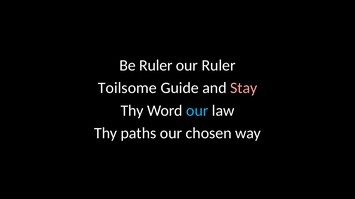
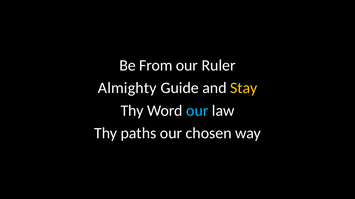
Be Ruler: Ruler -> From (156, 66)
Toilsome: Toilsome -> Almighty (127, 88)
Stay colour: pink -> yellow (244, 88)
